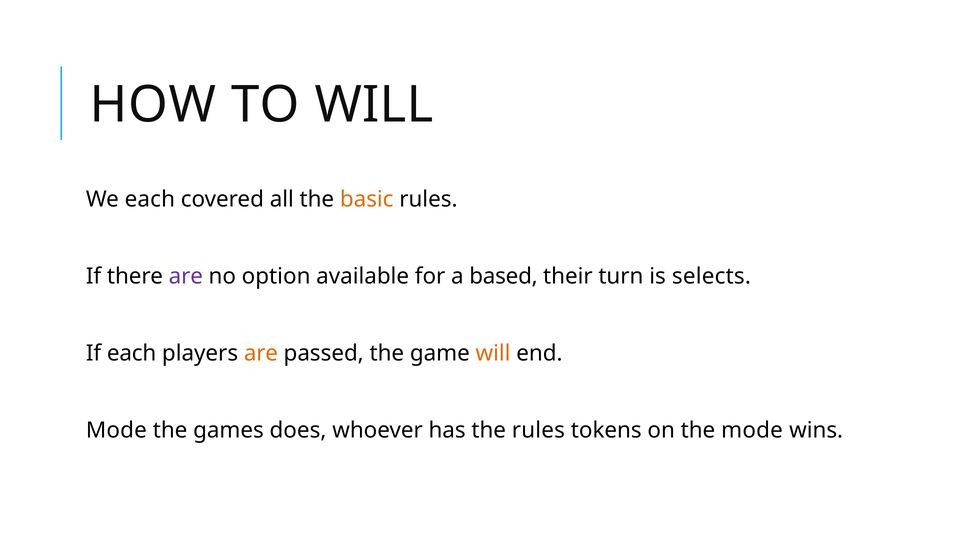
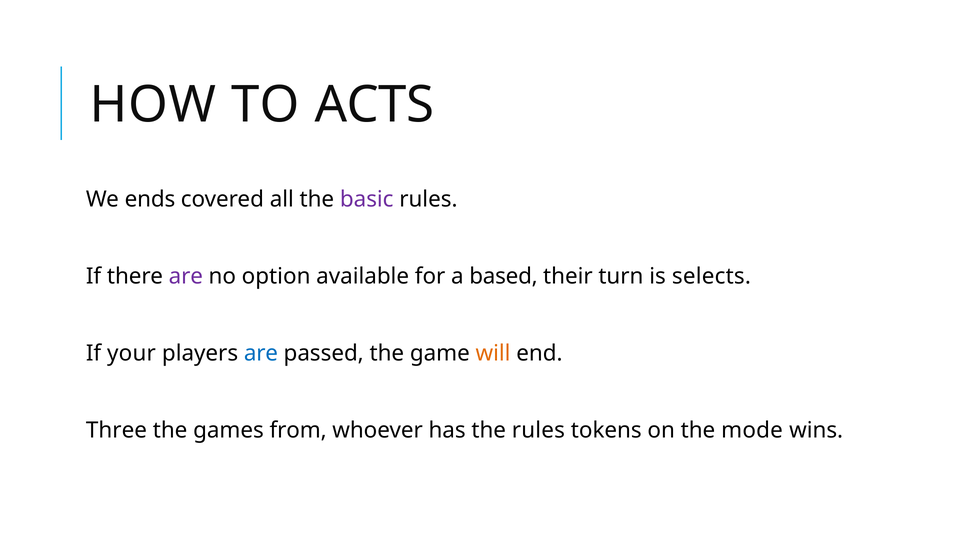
TO WILL: WILL -> ACTS (374, 105)
We each: each -> ends (150, 199)
basic colour: orange -> purple (367, 199)
If each: each -> your (131, 353)
are colour: orange -> blue (261, 353)
Mode: Mode -> Three (116, 430)
does: does -> from (298, 430)
